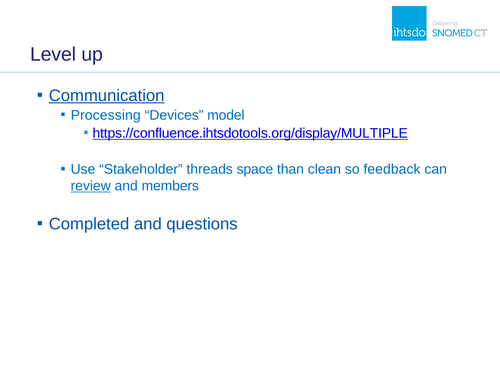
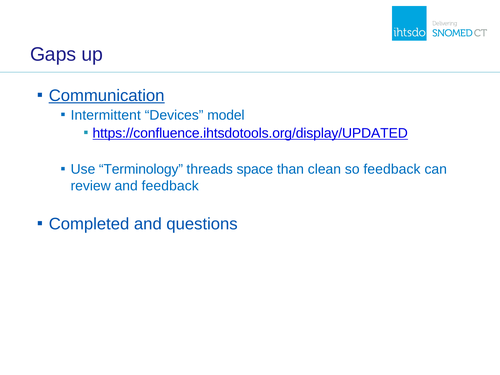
Level: Level -> Gaps (53, 54)
Processing: Processing -> Intermittent (106, 115)
https://confluence.ihtsdotools.org/display/MULTIPLE: https://confluence.ihtsdotools.org/display/MULTIPLE -> https://confluence.ihtsdotools.org/display/UPDATED (250, 133)
Stakeholder: Stakeholder -> Terminology (141, 169)
review underline: present -> none (91, 186)
and members: members -> feedback (170, 186)
